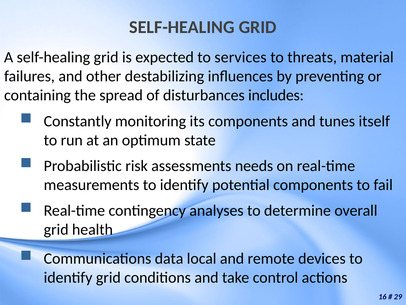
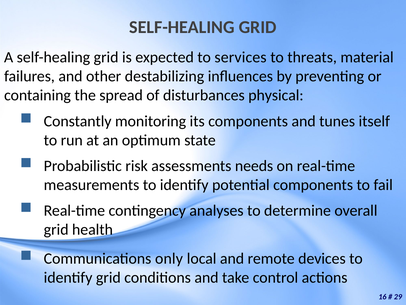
includes: includes -> physical (276, 95)
data: data -> only (169, 258)
